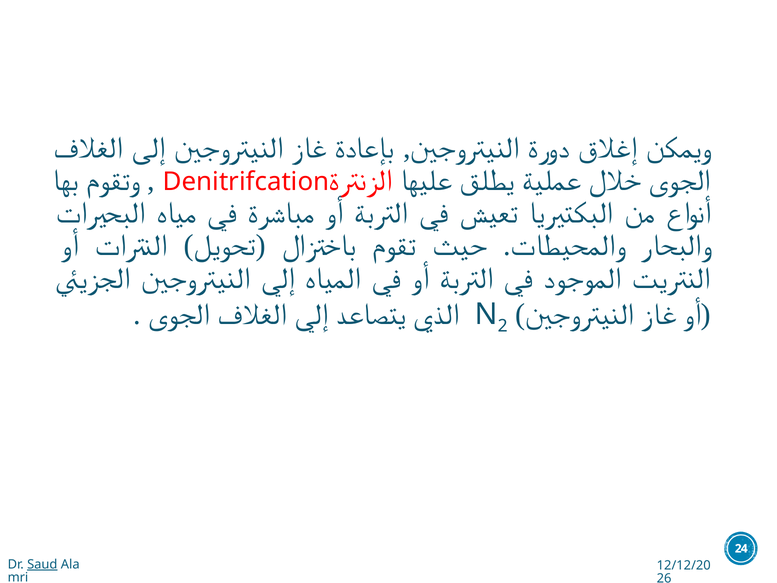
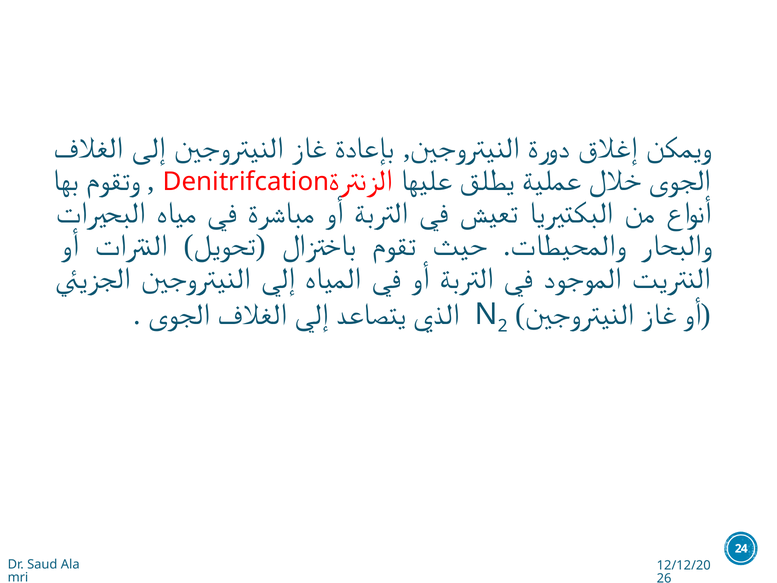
Saud underline: present -> none (42, 564)
